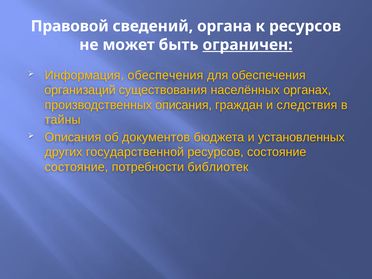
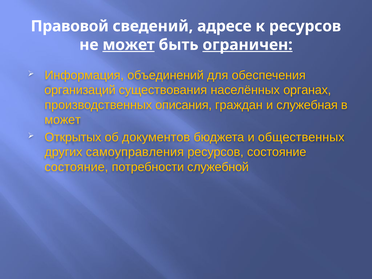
органа: органа -> адресе (224, 26)
может underline: none -> present (129, 45)
Информация обеспечения: обеспечения -> объединений (166, 75)
следствия: следствия -> служебная (307, 105)
тайны: тайны -> может (63, 120)
Описания: Описания -> Открытых (73, 137)
установленных: установленных -> общественных (301, 137)
государственной: государственной -> самоуправления (135, 152)
библиотек: библиотек -> служебной (218, 167)
